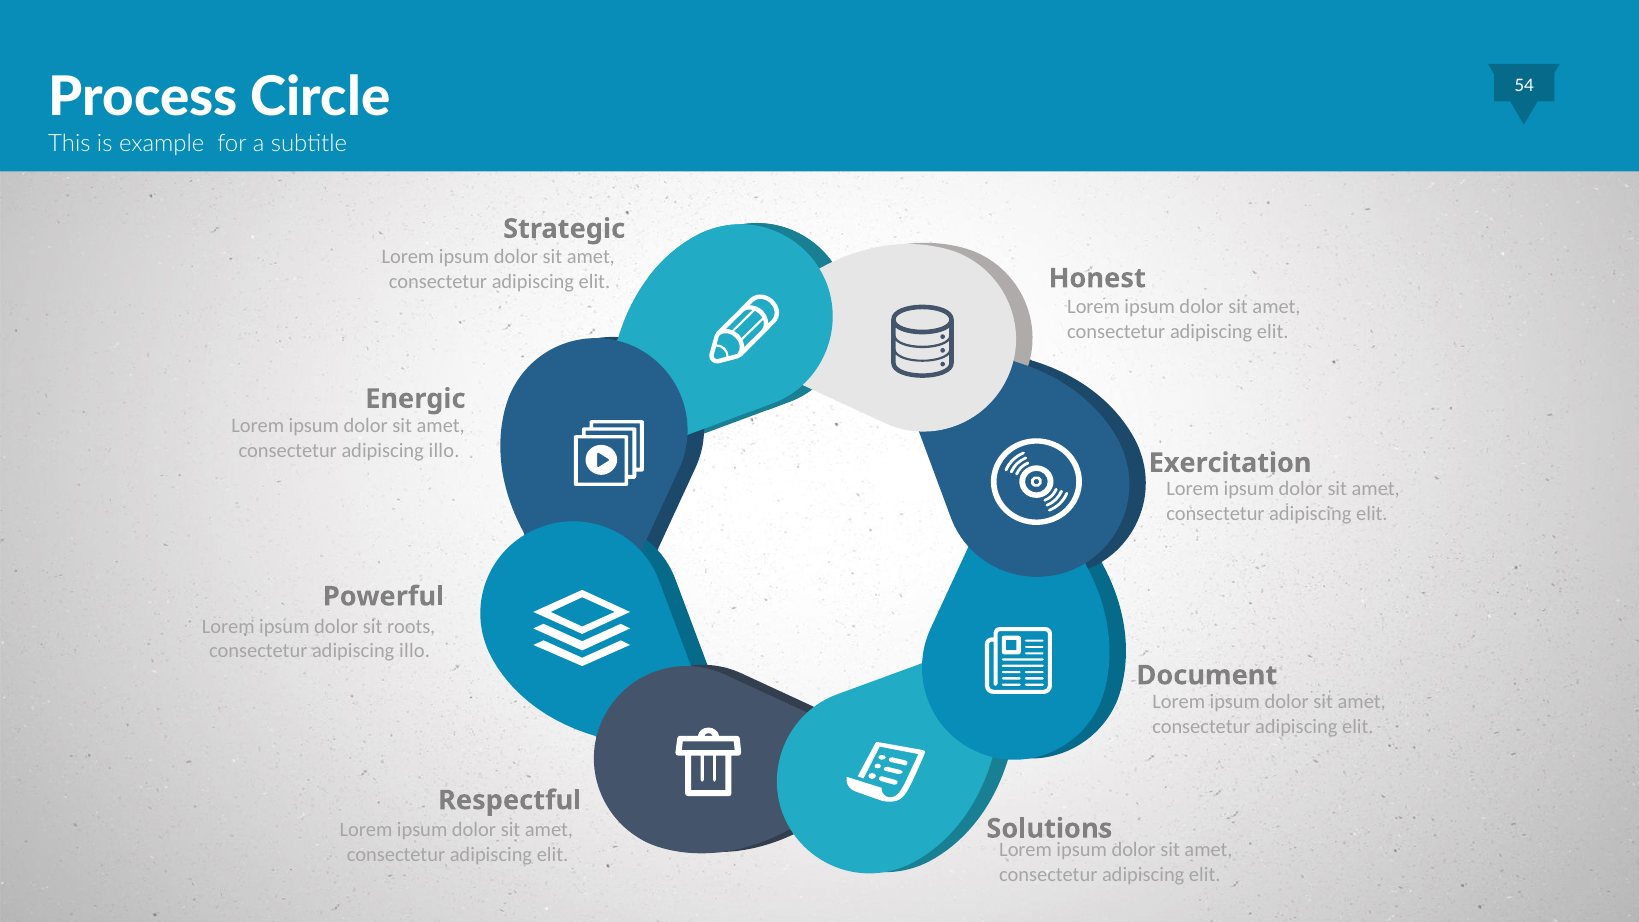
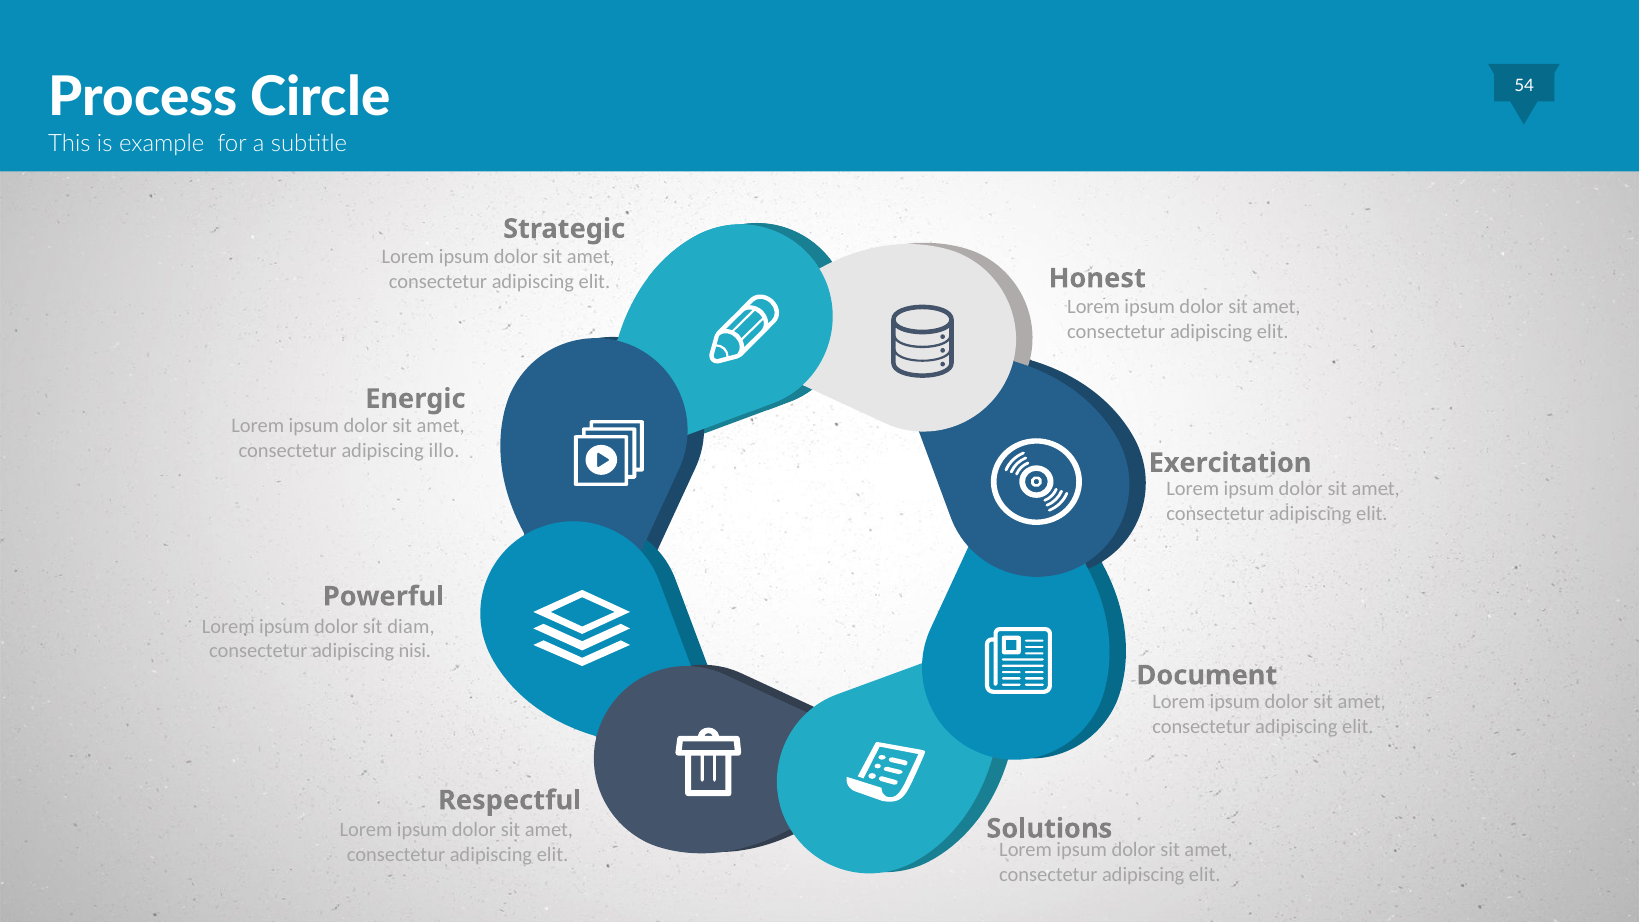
roots: roots -> diam (411, 626)
illo: illo -> nisi (415, 651)
